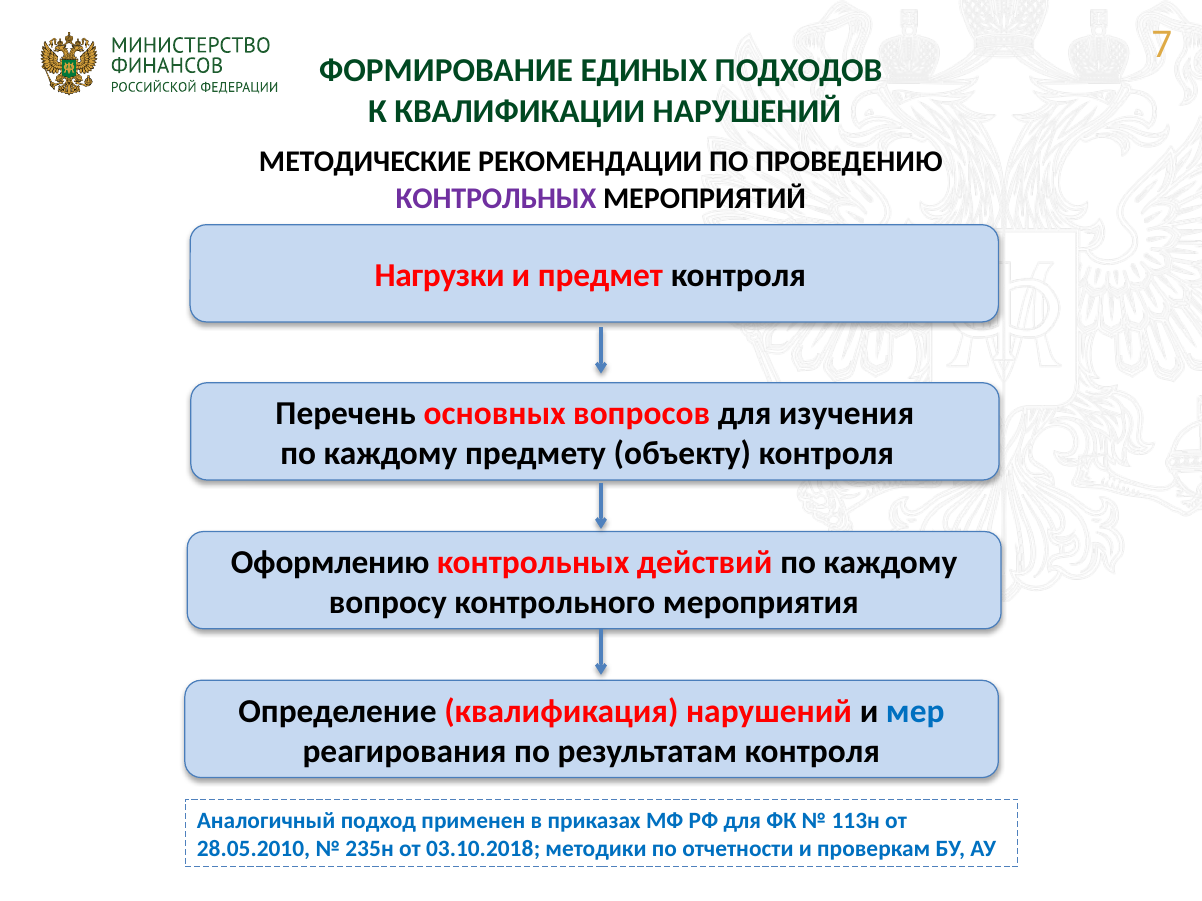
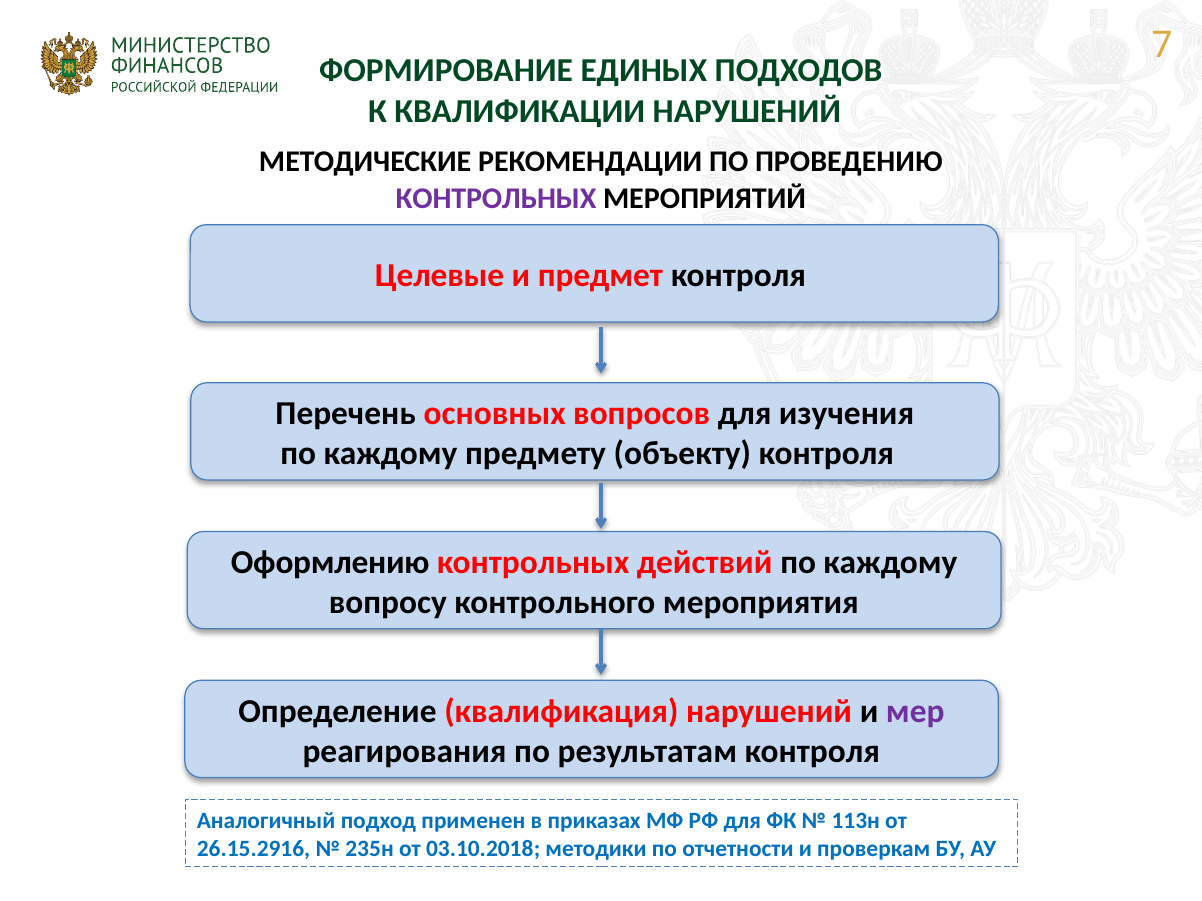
Нагрузки: Нагрузки -> Целевые (439, 276)
мер colour: blue -> purple (915, 712)
28.05.2010: 28.05.2010 -> 26.15.2916 (254, 849)
